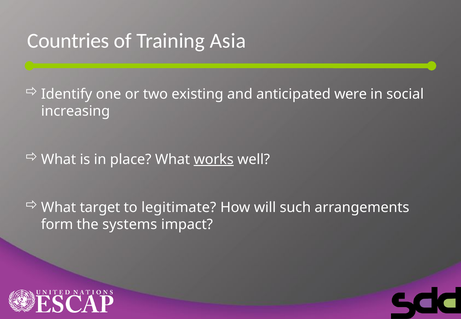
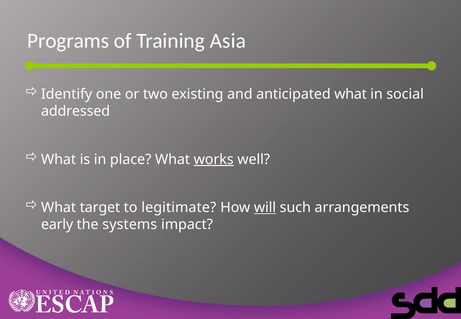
Countries: Countries -> Programs (68, 41)
anticipated were: were -> what (351, 94)
increasing: increasing -> addressed (76, 111)
will underline: none -> present (265, 208)
form: form -> early (57, 225)
